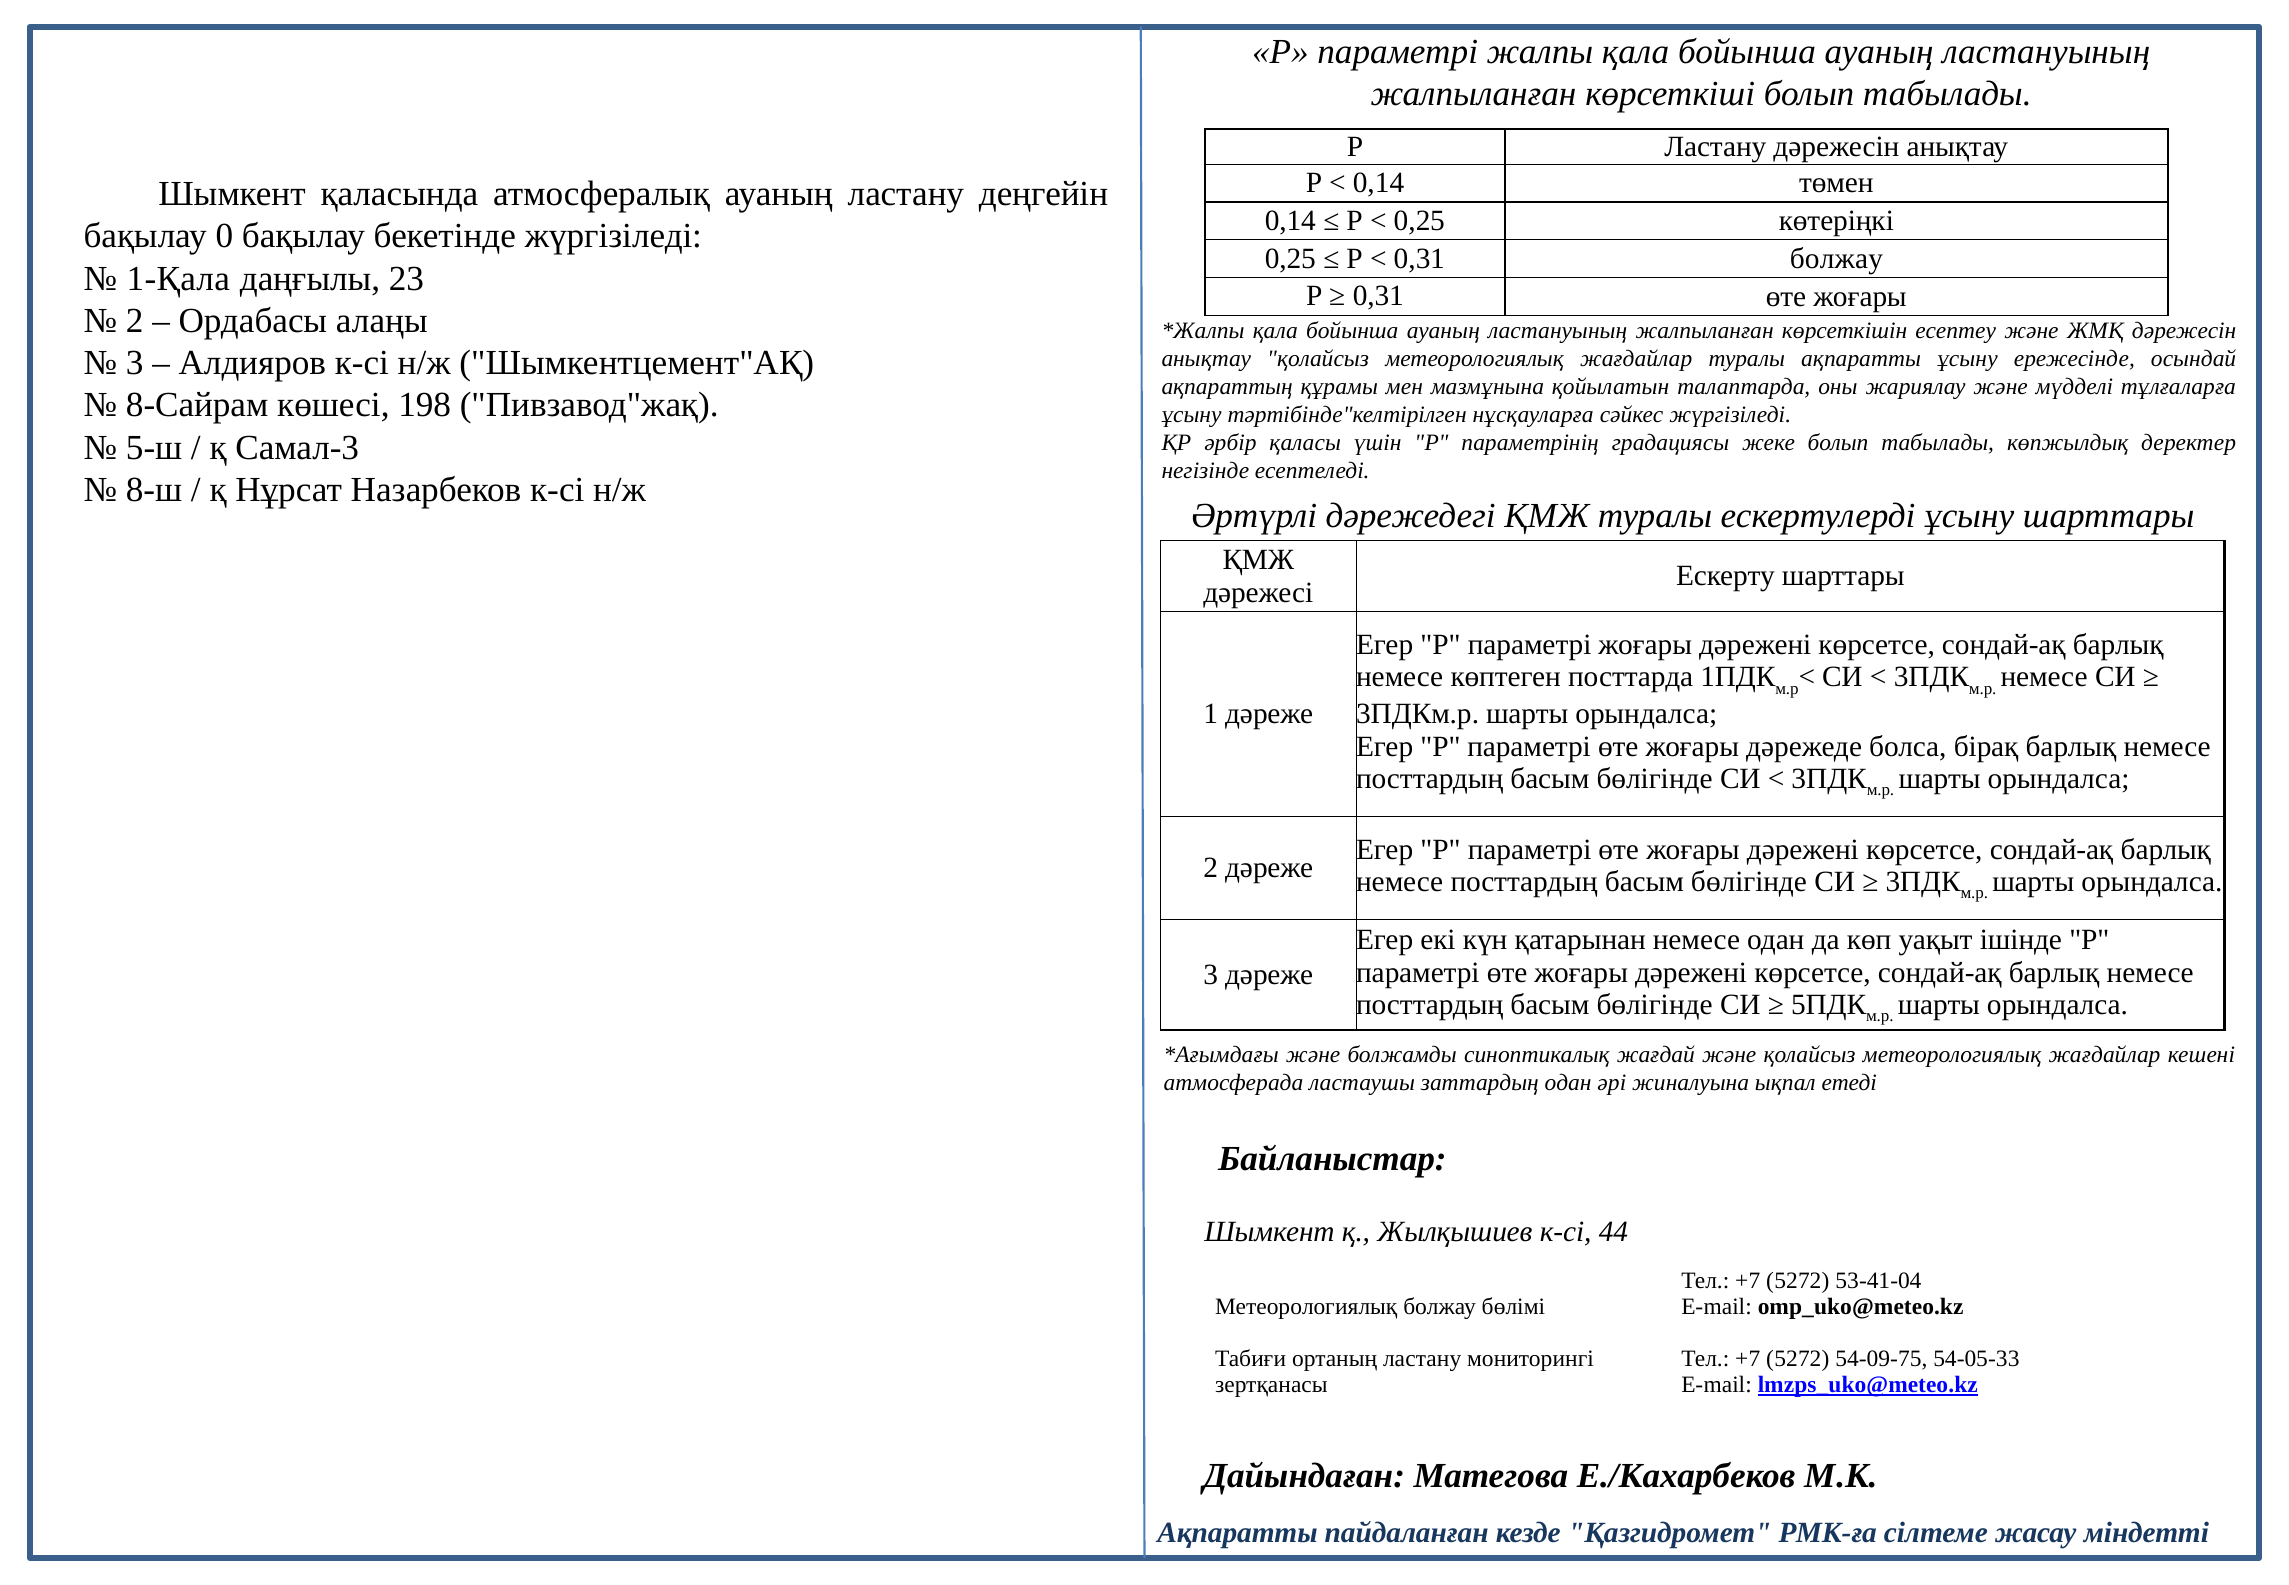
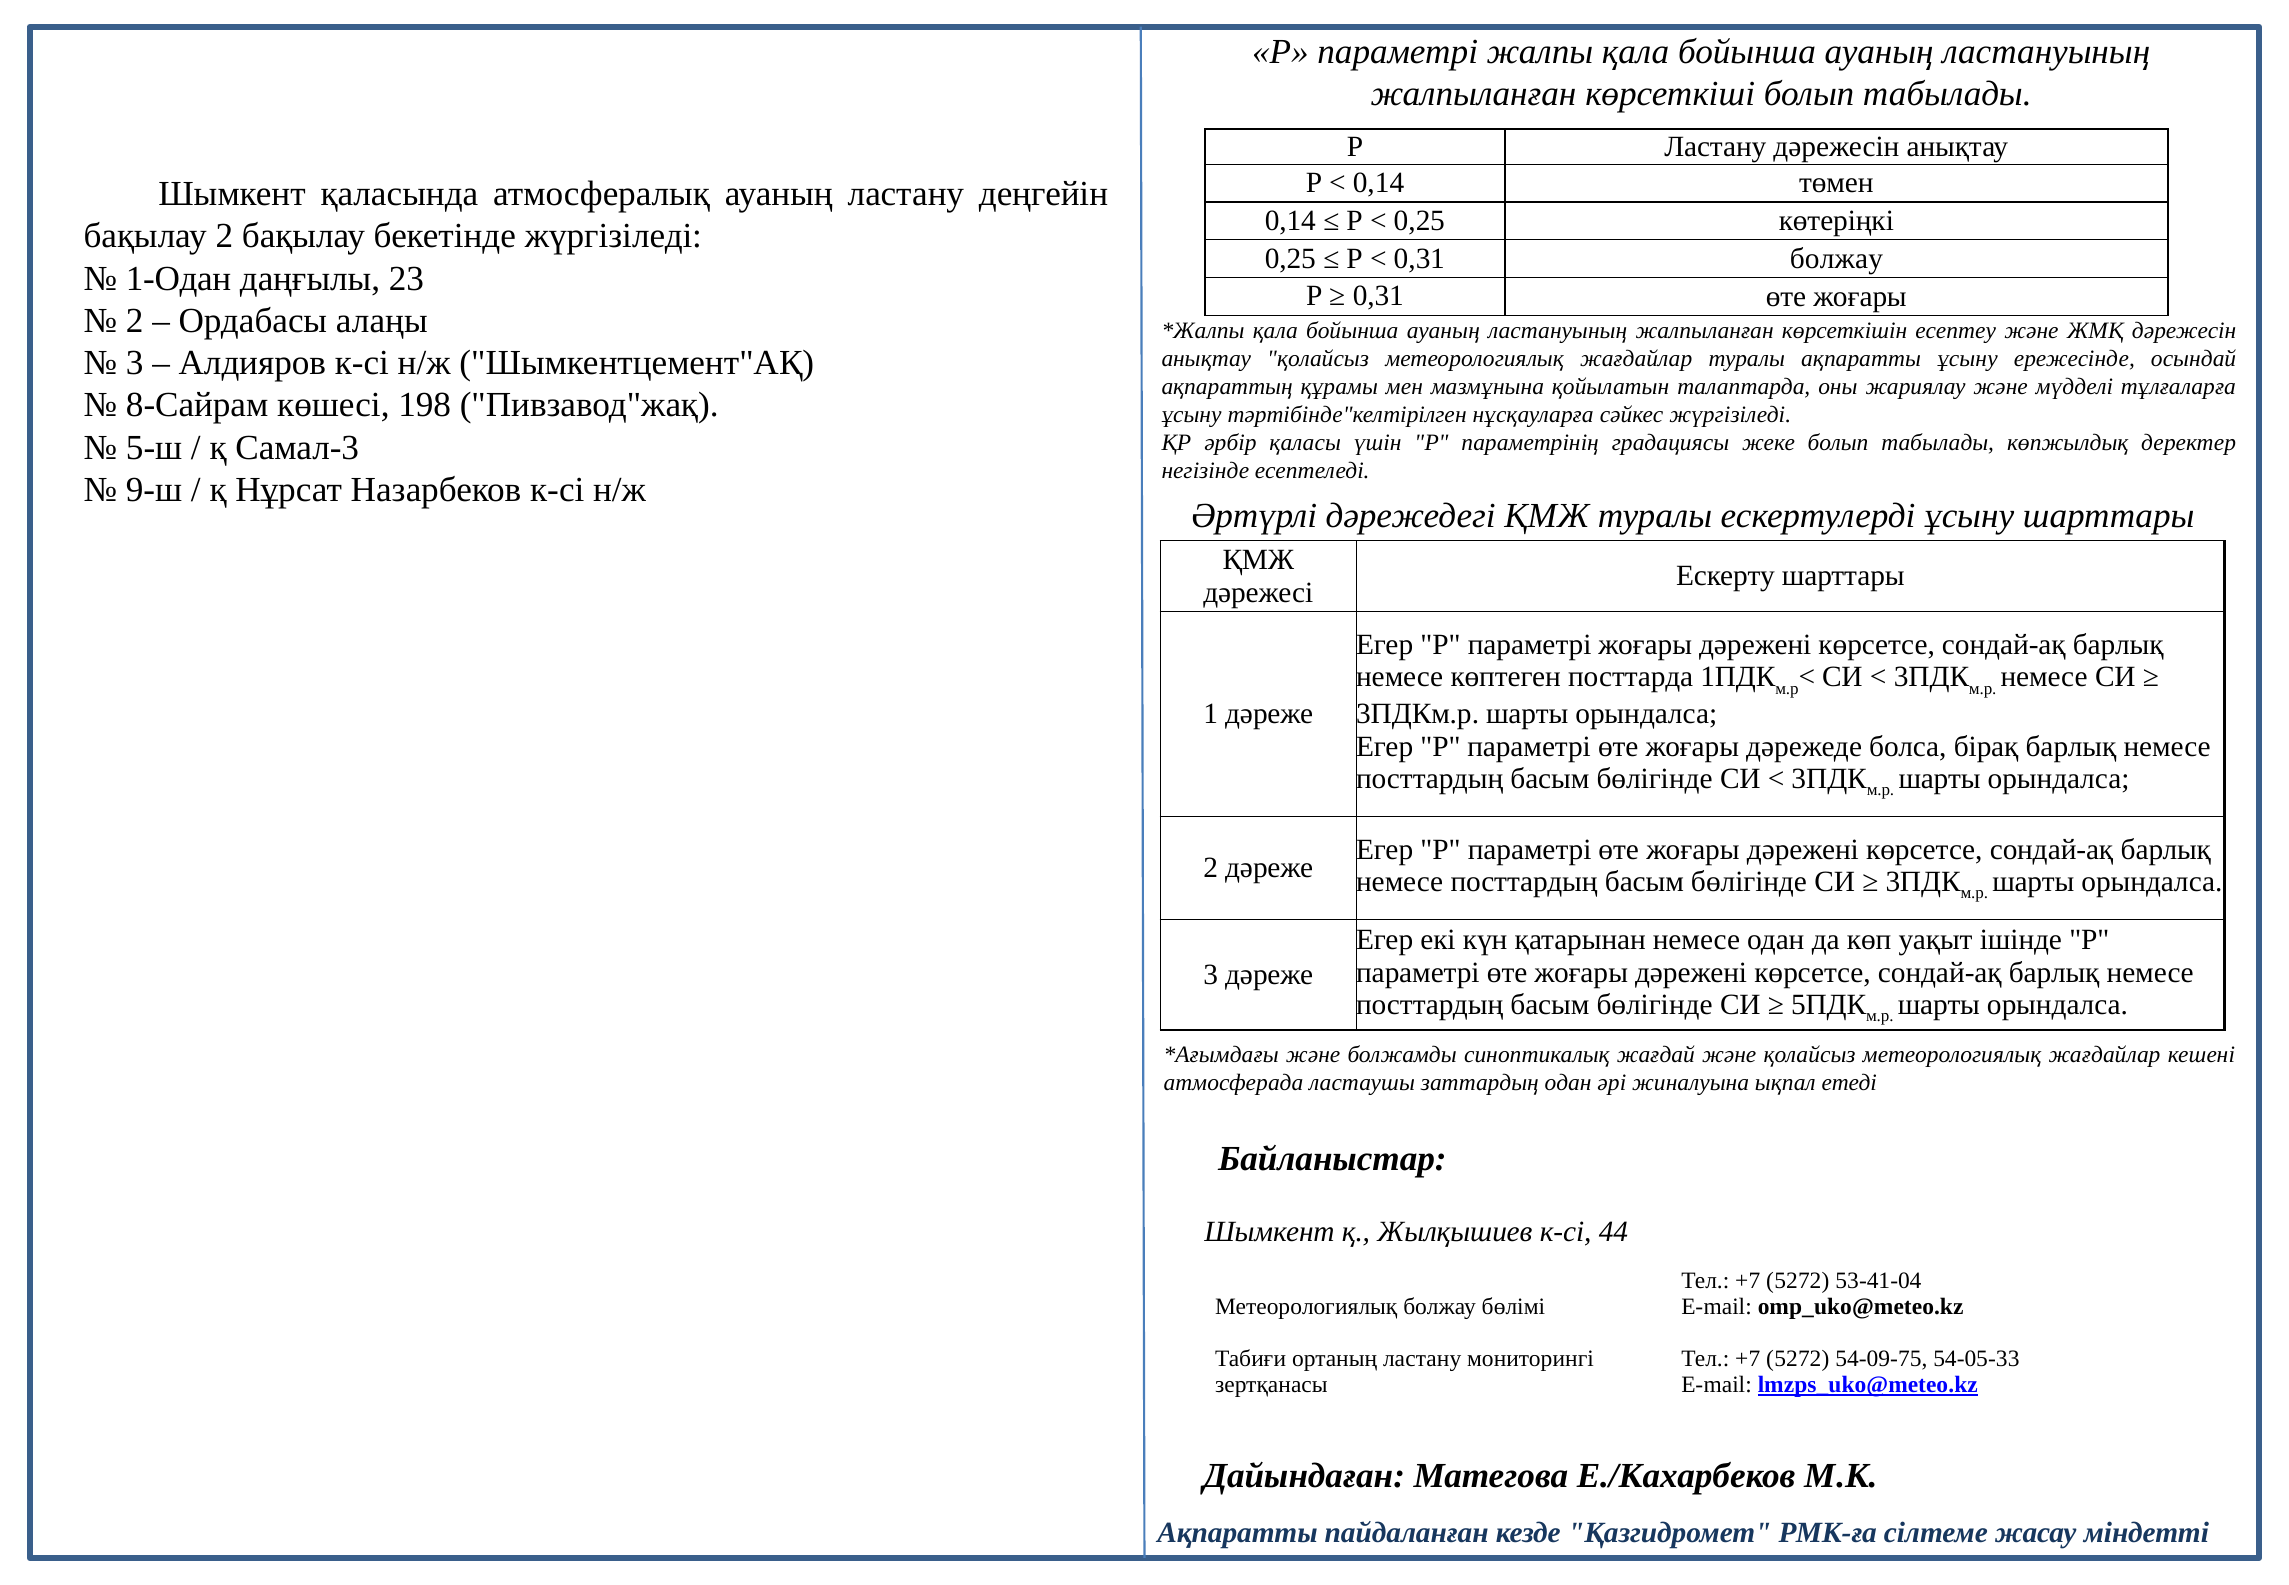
бақылау 0: 0 -> 2 (224, 236)
1-Қала: 1-Қала -> 1-Одан (179, 278)
8-ш: 8-ш -> 9-ш (154, 490)
